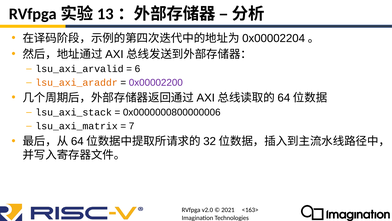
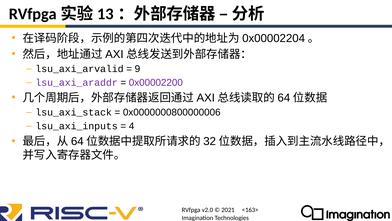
6: 6 -> 9 (137, 69)
lsu_axi_araddr colour: orange -> purple (77, 82)
lsu_axi_matrix: lsu_axi_matrix -> lsu_axi_inputs (77, 126)
7: 7 -> 4 (132, 126)
